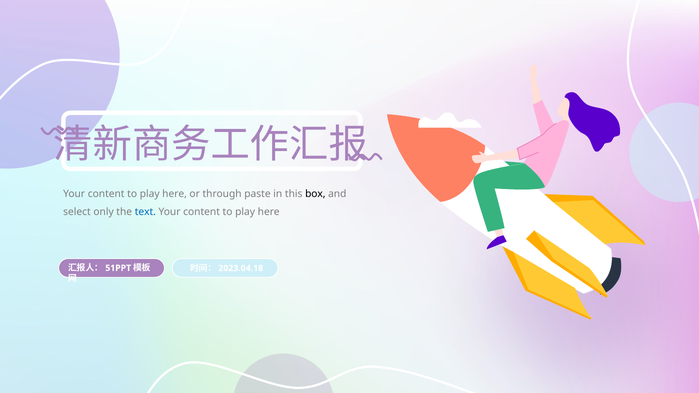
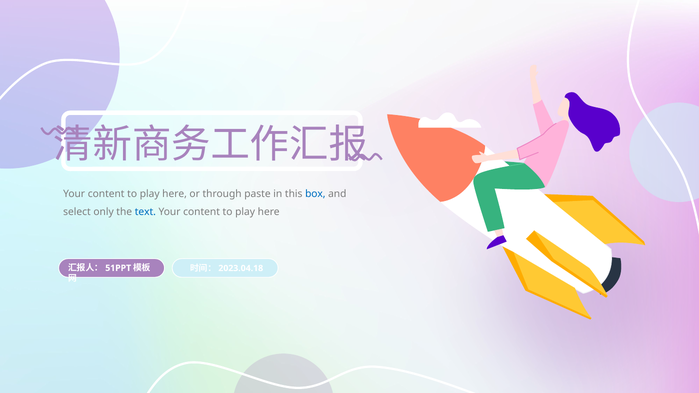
box colour: black -> blue (315, 194)
